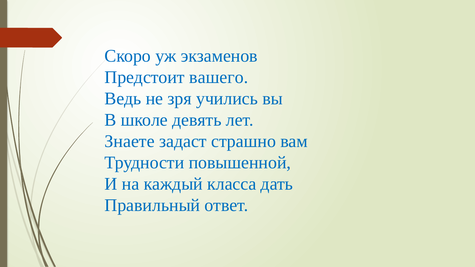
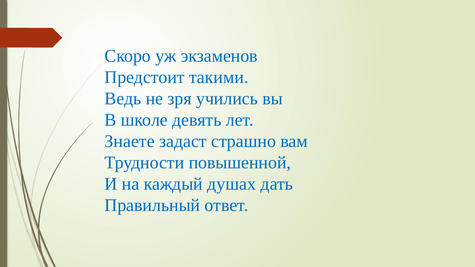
вашего: вашего -> такими (219, 77)
класса: класса -> душах (232, 184)
